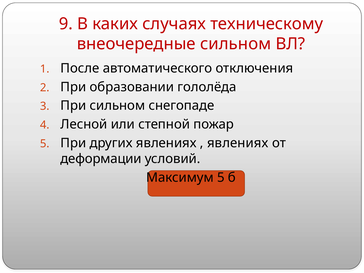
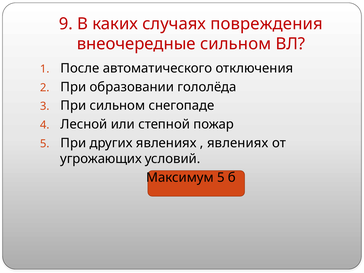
техническому: техническому -> повреждения (267, 24)
деформации: деформации -> угрожающих (101, 159)
